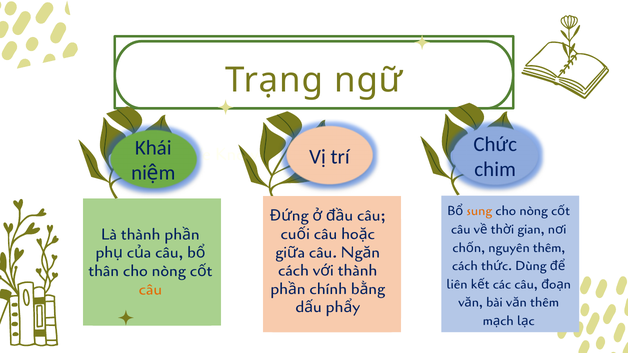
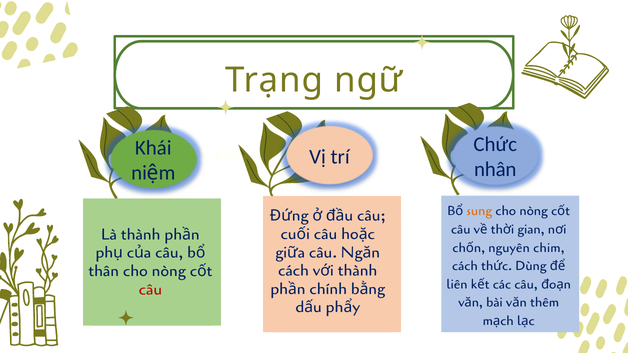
chim: chim -> nhân (495, 170)
nguyên thêm: thêm -> chim (549, 248)
câu colour: orange -> red (150, 290)
